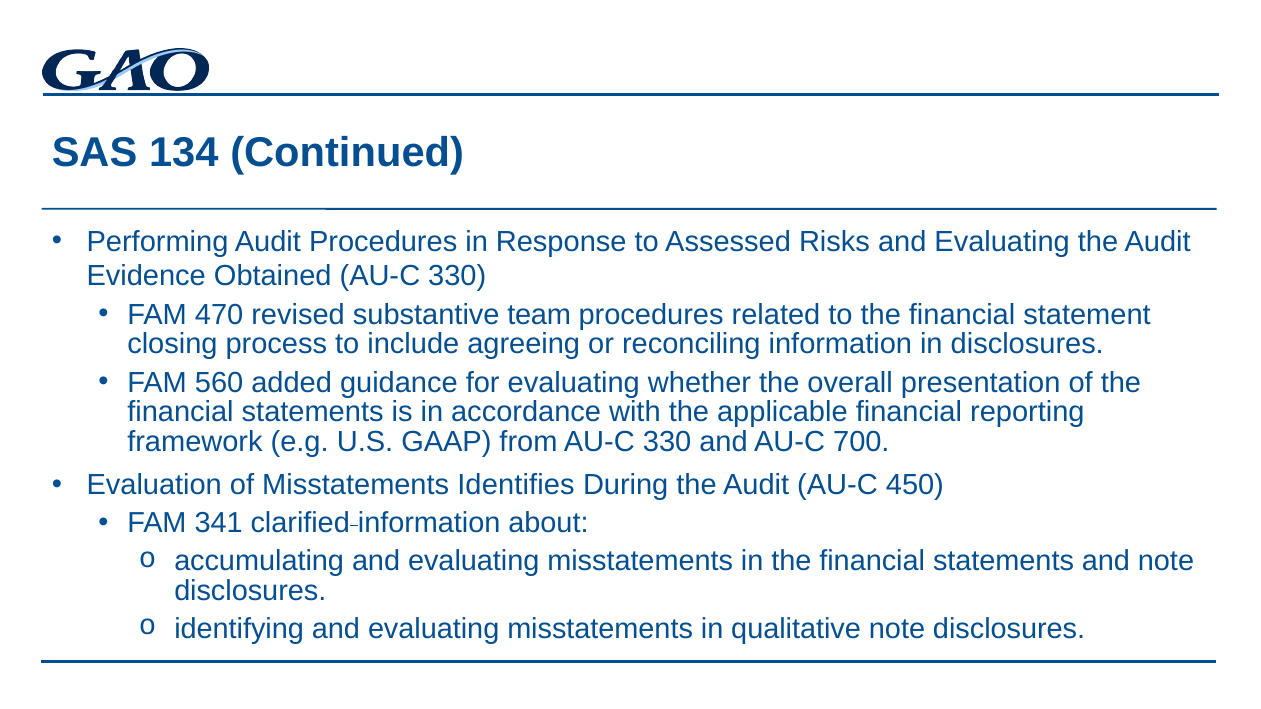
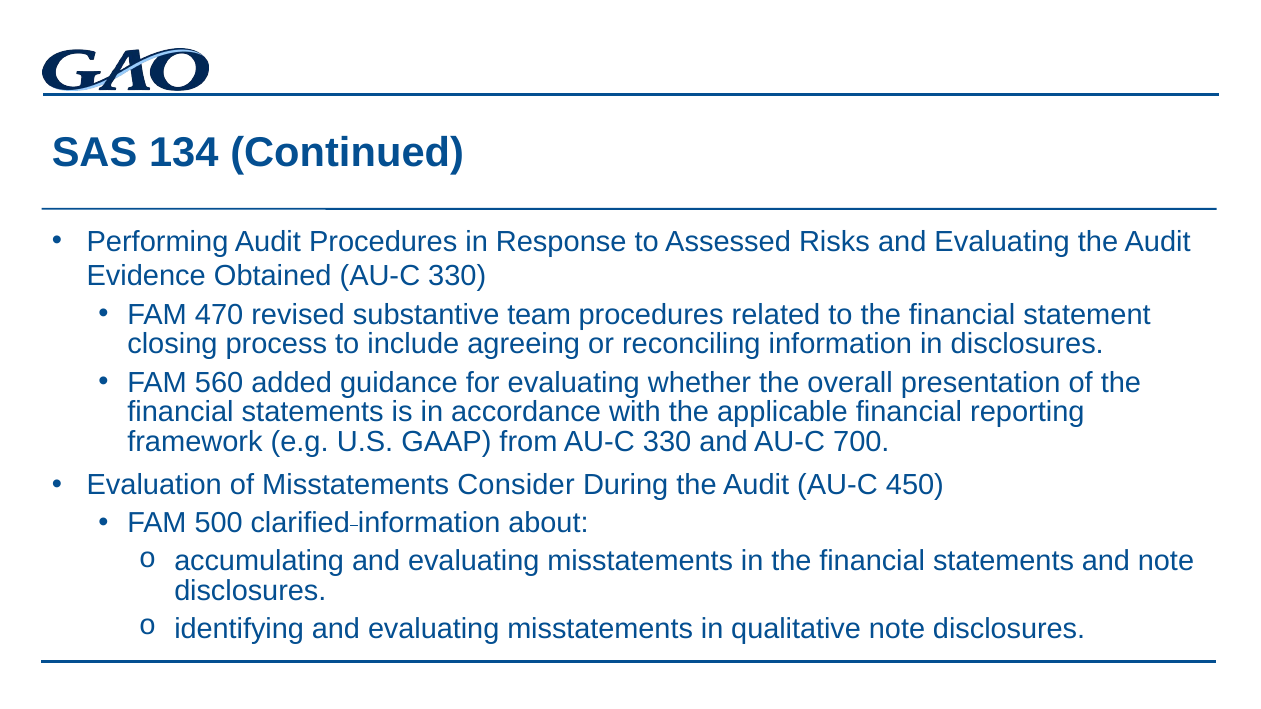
Identifies: Identifies -> Consider (516, 485)
341: 341 -> 500 (219, 524)
